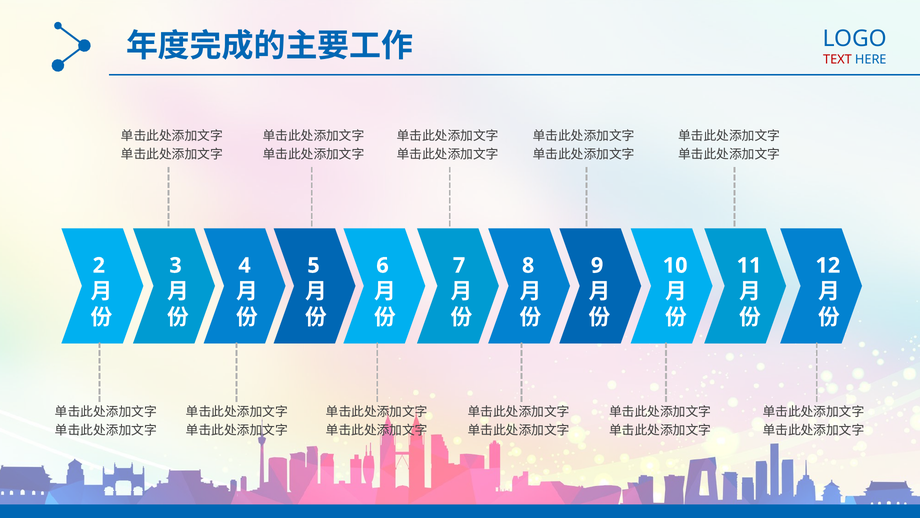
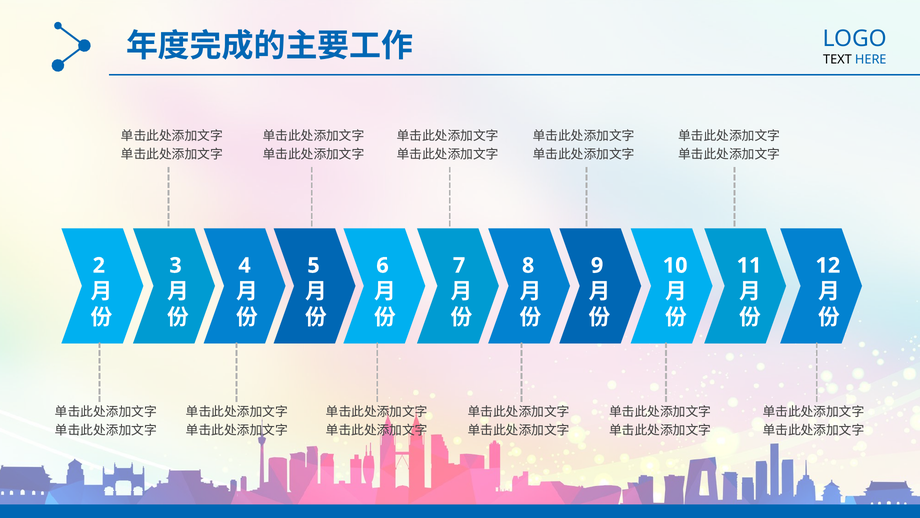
TEXT colour: red -> black (837, 59)
